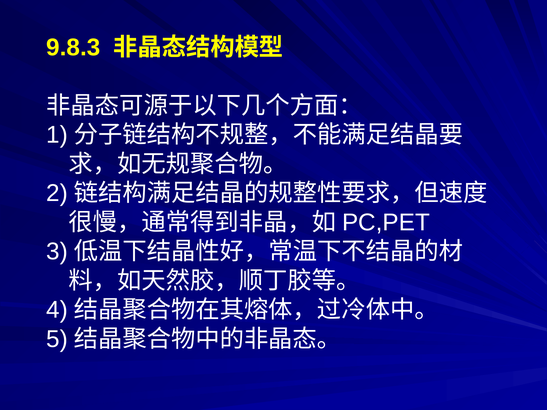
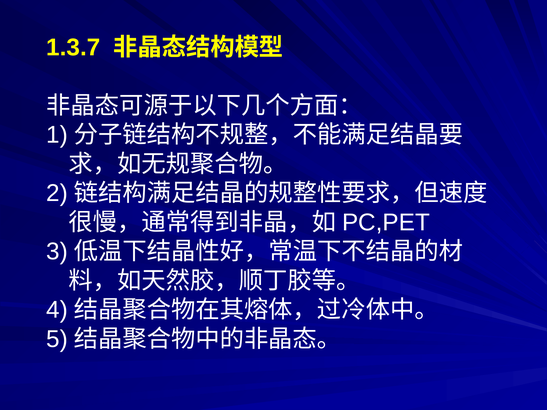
9.8.3: 9.8.3 -> 1.3.7 (73, 47)
